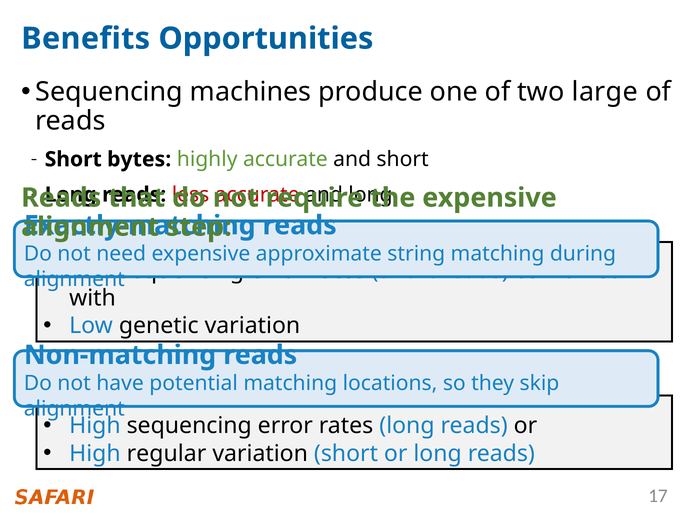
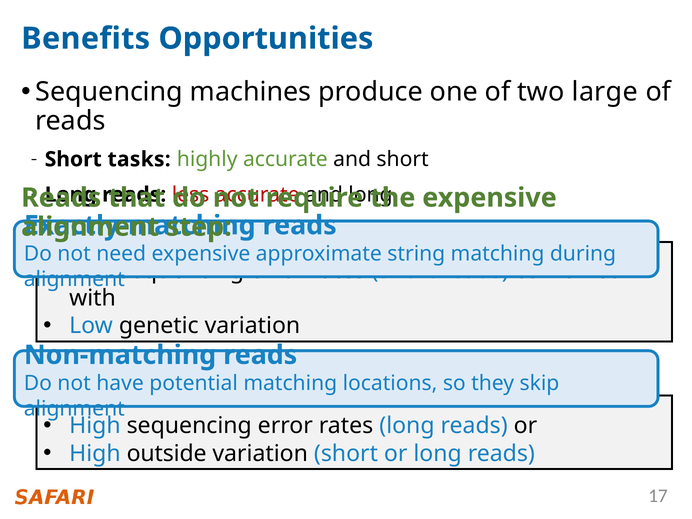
bytes: bytes -> tasks (139, 159)
regular: regular -> outside (167, 453)
